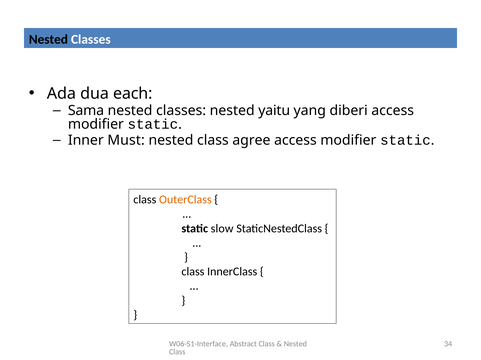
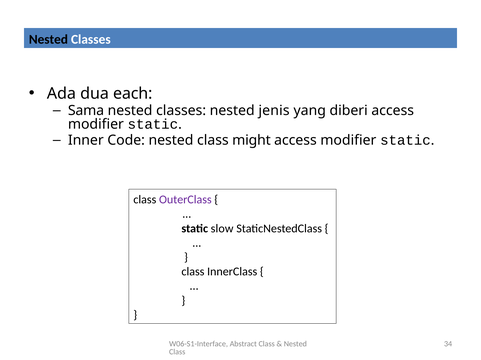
yaitu: yaitu -> jenis (274, 111)
Must: Must -> Code (126, 141)
agree: agree -> might (251, 141)
OuterClass colour: orange -> purple (185, 200)
